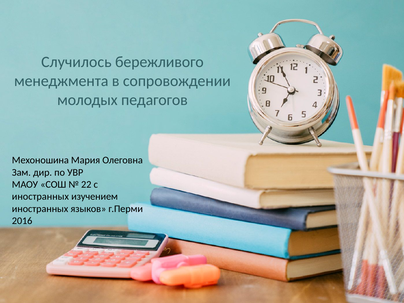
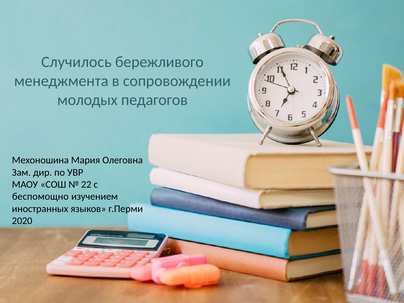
иностранных: иностранных -> беспомощно (40, 197)
2016: 2016 -> 2020 (22, 221)
